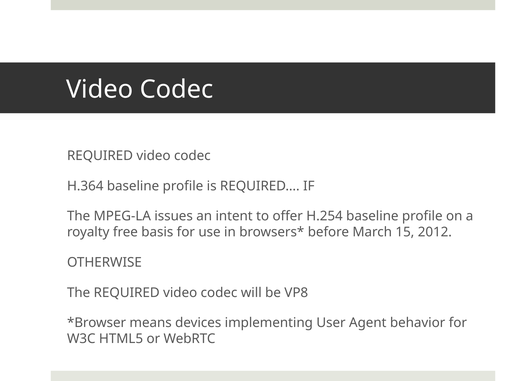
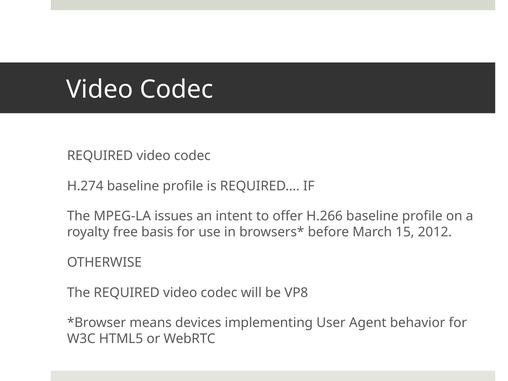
H.364: H.364 -> H.274 (85, 186)
H.254: H.254 -> H.266 (325, 216)
